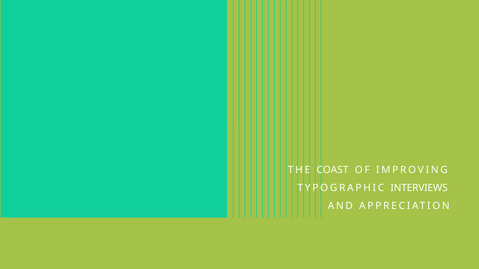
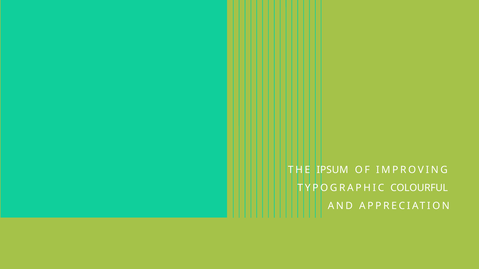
COAST: COAST -> IPSUM (332, 170)
INTERVIEWS: INTERVIEWS -> COLOURFUL (419, 188)
